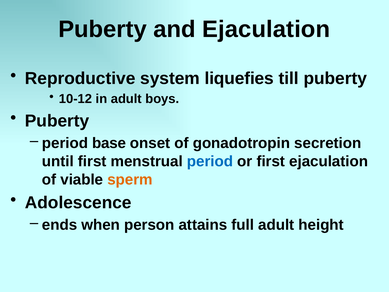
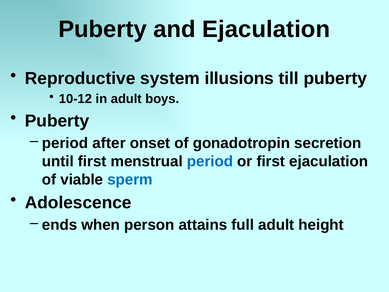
liquefies: liquefies -> illusions (239, 78)
base: base -> after (109, 143)
sperm colour: orange -> blue (130, 179)
